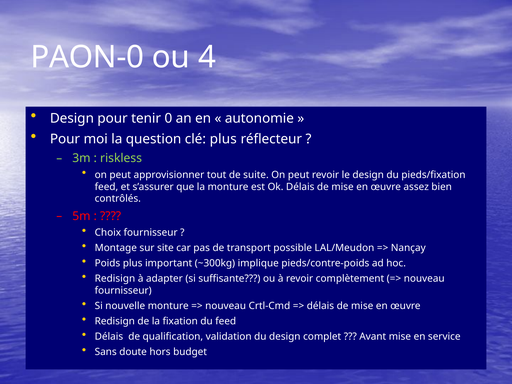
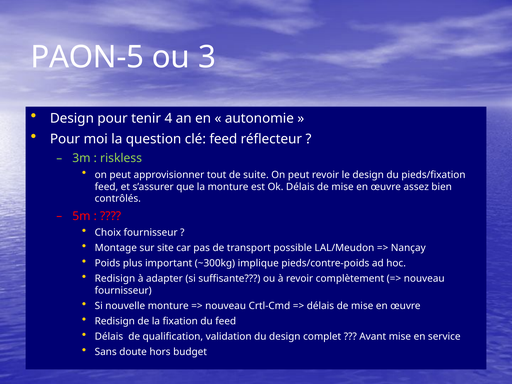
PAON-0: PAON-0 -> PAON-5 (87, 57)
4: 4 -> 3 (207, 57)
0: 0 -> 4 (168, 118)
clé plus: plus -> feed (223, 139)
